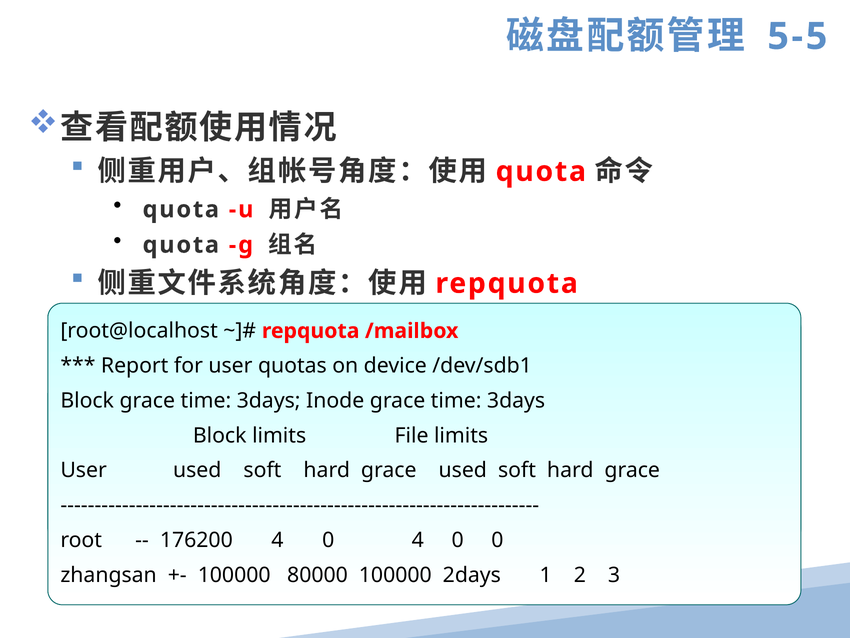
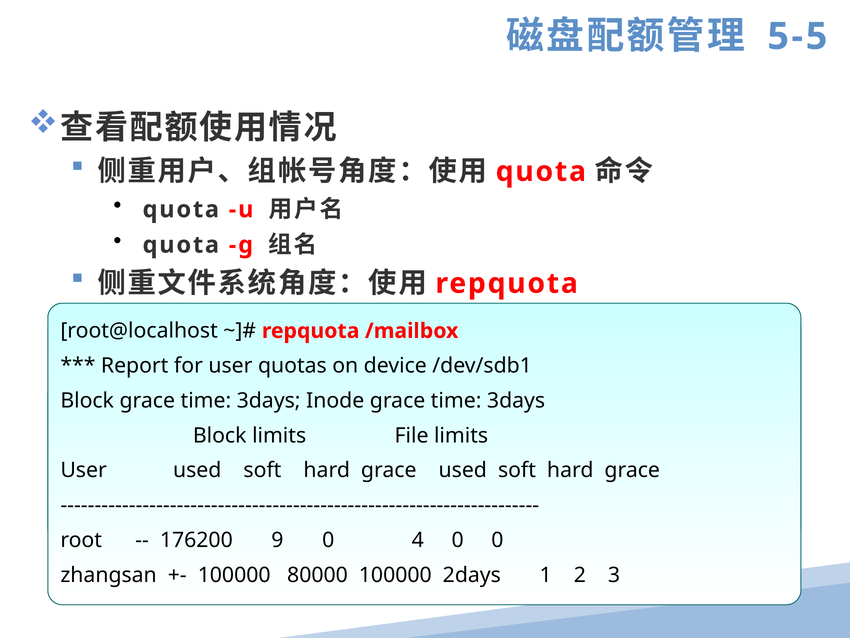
176200 4: 4 -> 9 (277, 540)
